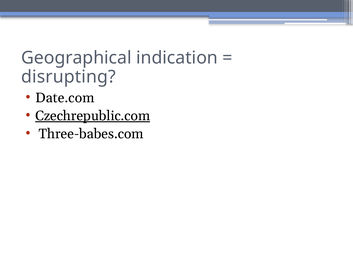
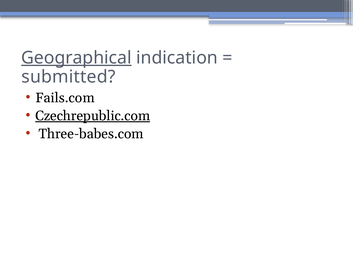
Geographical underline: none -> present (76, 58)
disrupting: disrupting -> submitted (68, 77)
Date.com: Date.com -> Fails.com (65, 98)
